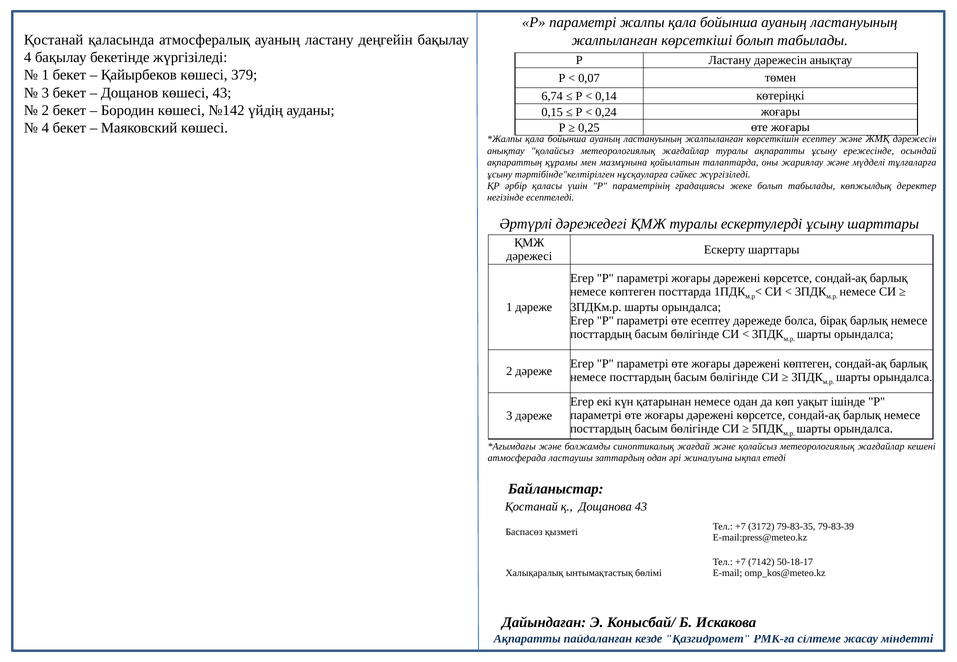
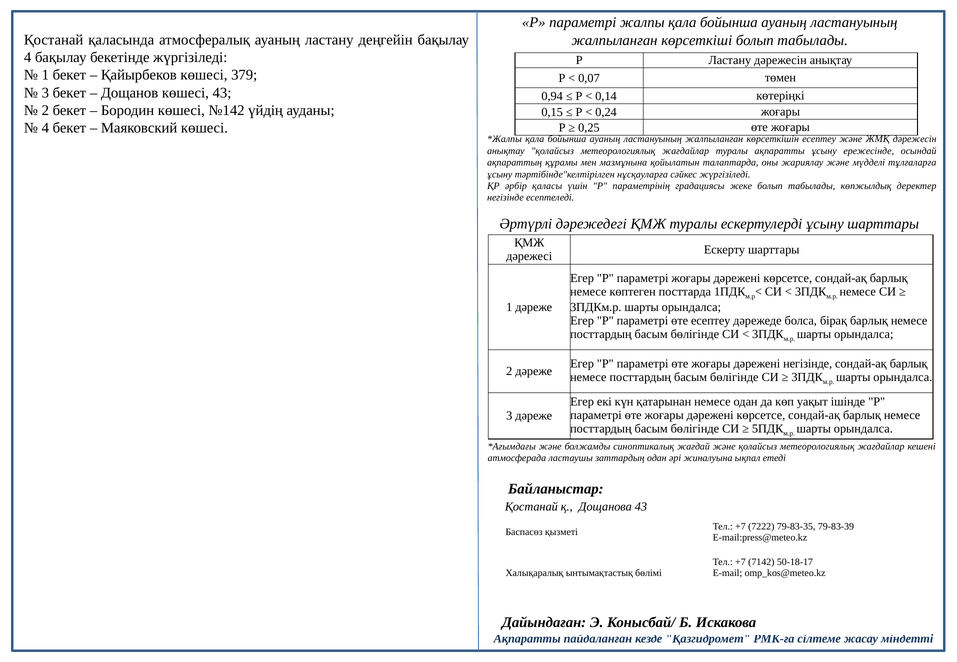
6,74: 6,74 -> 0,94 (552, 96)
дәрежені көптеген: көптеген -> негізінде (808, 364)
3172: 3172 -> 7222 (761, 527)
